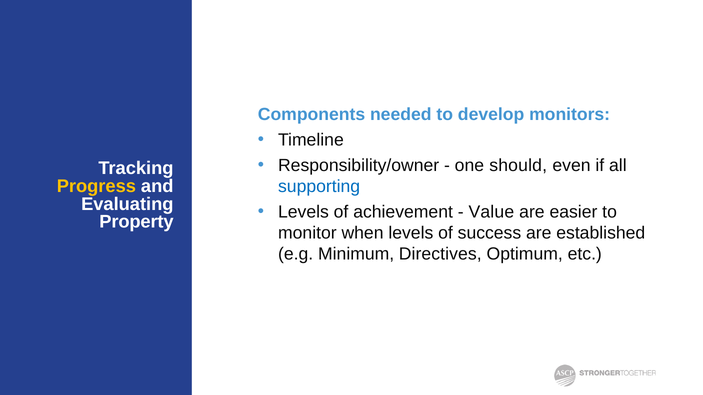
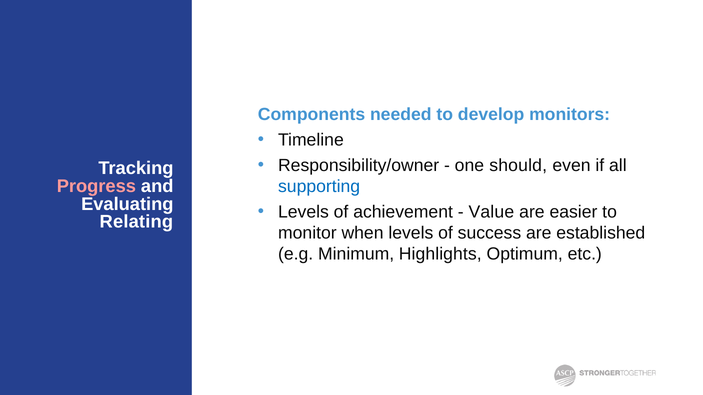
Progress colour: yellow -> pink (96, 186)
Property: Property -> Relating (136, 222)
Directives: Directives -> Highlights (440, 254)
